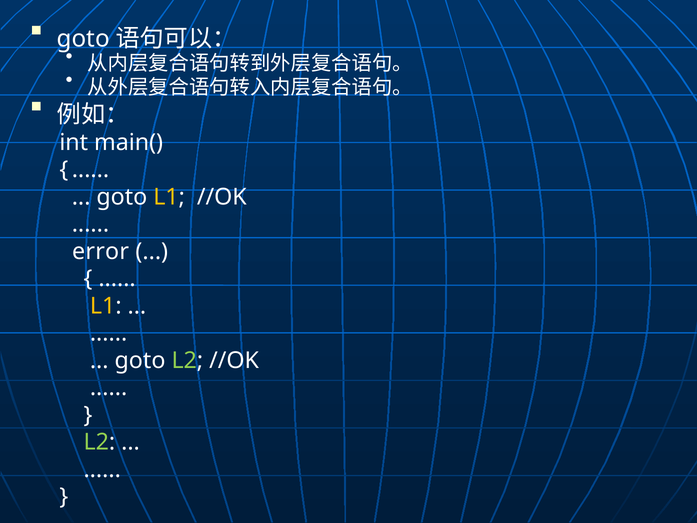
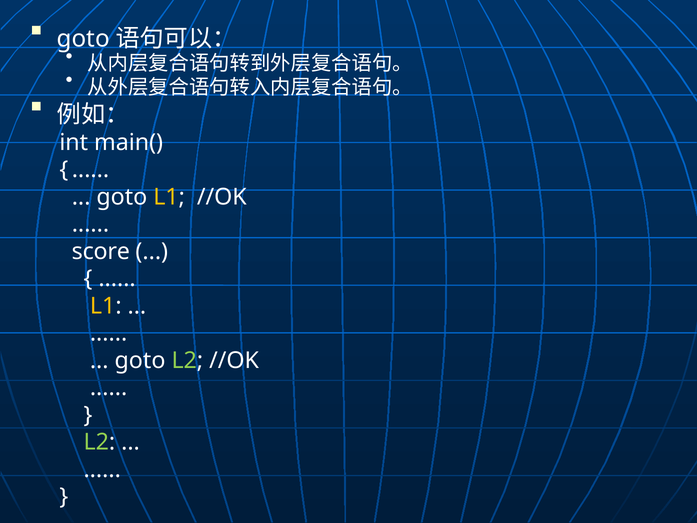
error: error -> score (101, 251)
